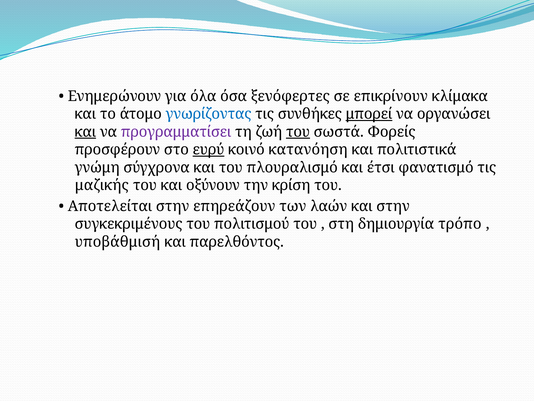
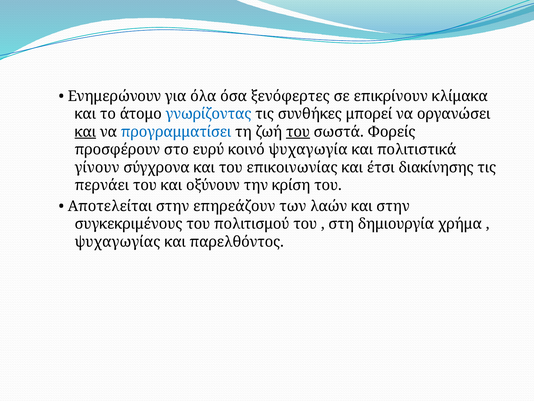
μπορεί underline: present -> none (369, 114)
προγραμματίσει colour: purple -> blue (176, 132)
ευρύ underline: present -> none (208, 150)
κατανόηση: κατανόηση -> ψυχαγωγία (308, 150)
γνώμη: γνώμη -> γίνουν (97, 167)
πλουραλισμό: πλουραλισμό -> επικοινωνίας (292, 167)
φανατισμό: φανατισμό -> διακίνησης (436, 167)
μαζικής: μαζικής -> περνάει (102, 185)
τρόπο: τρόπο -> χρήμα (460, 224)
υποβάθμισή: υποβάθμισή -> ψυχαγωγίας (118, 242)
